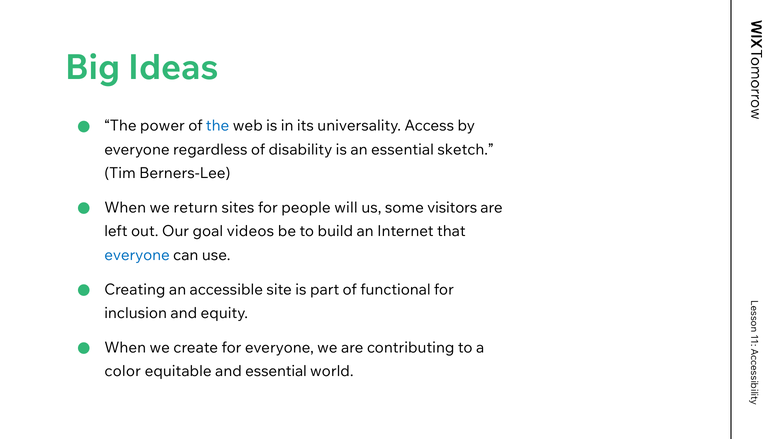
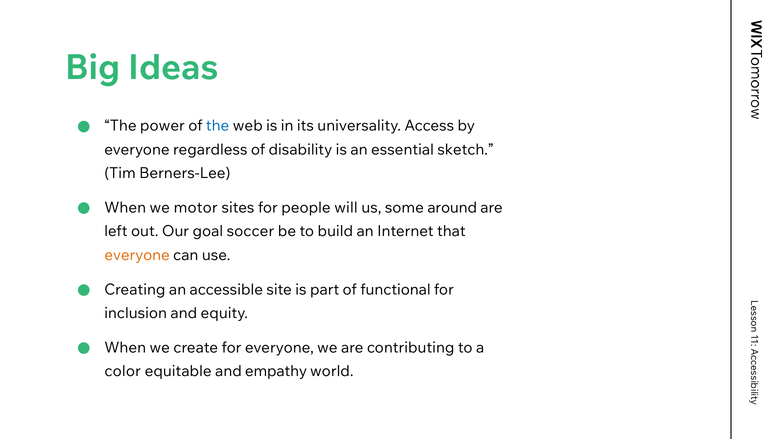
return: return -> motor (196, 208)
visitors: visitors -> around (452, 208)
videos: videos -> soccer (250, 231)
everyone colour: blue -> orange (137, 255)
and essential: essential -> empathy (276, 371)
